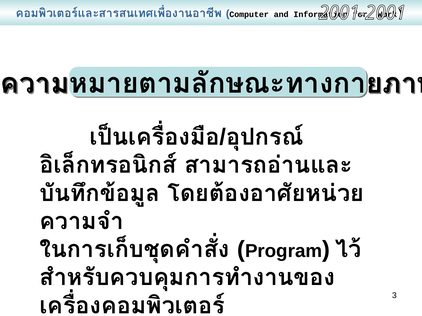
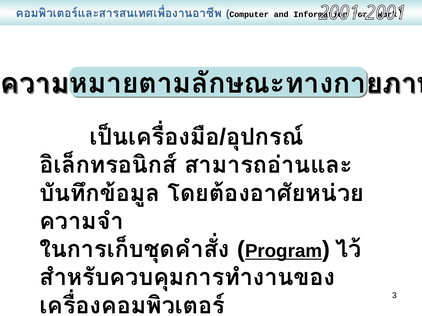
Program underline: none -> present (284, 251)
